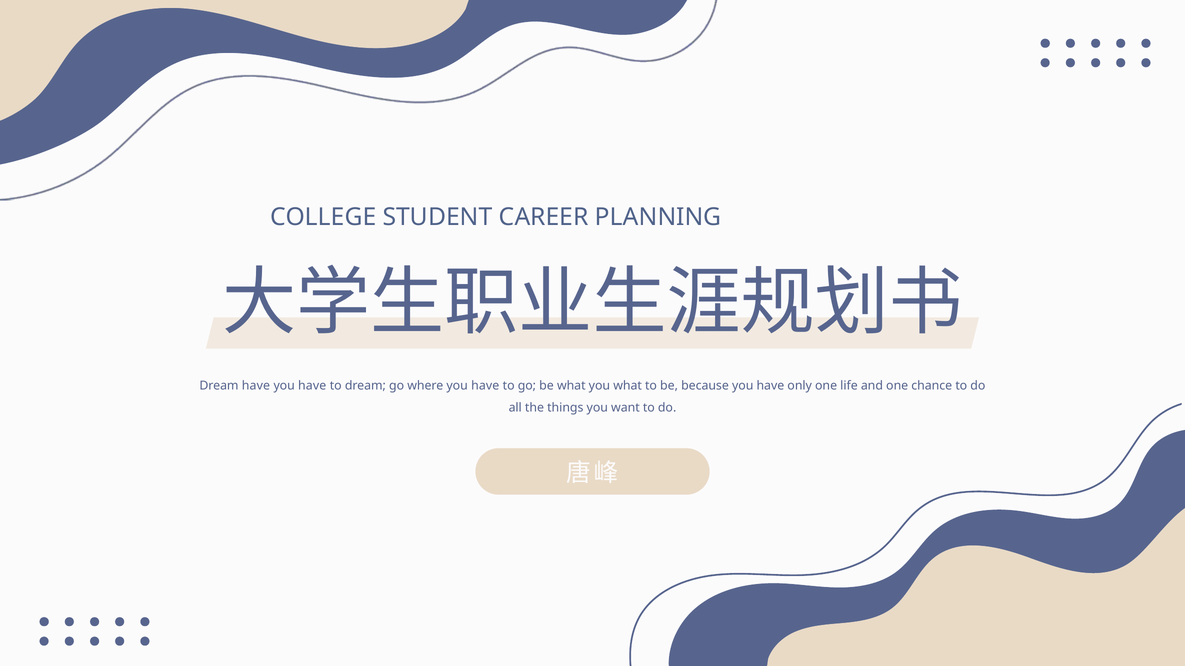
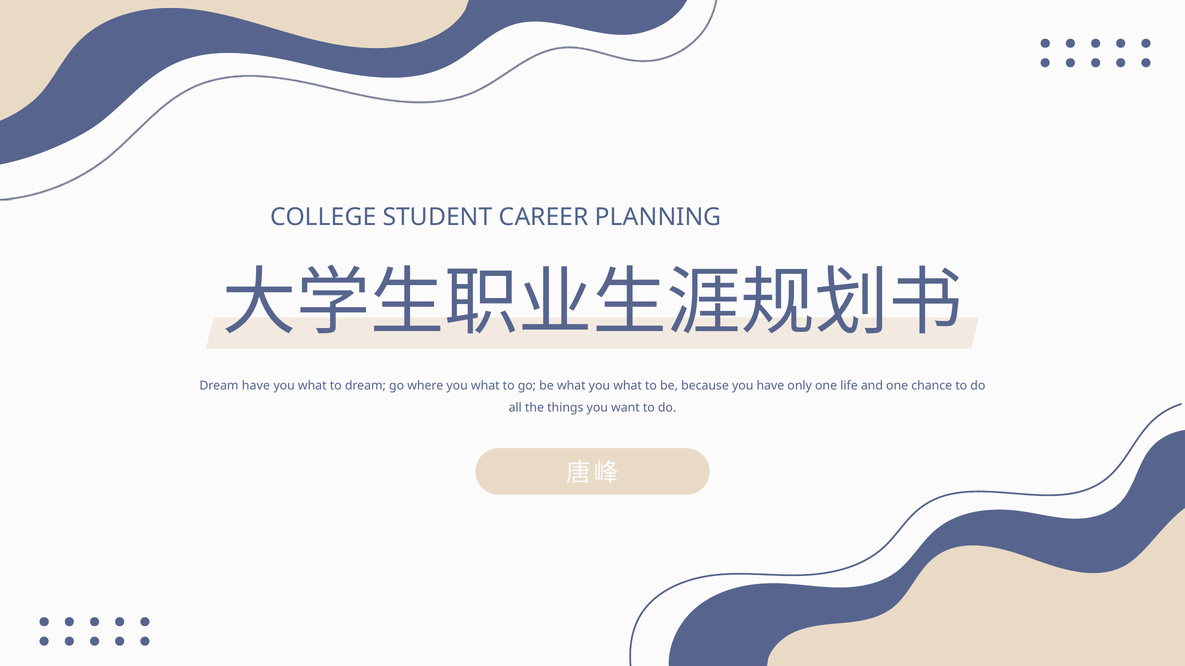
have: have -> what (312, 386)
where you have: have -> what (485, 386)
